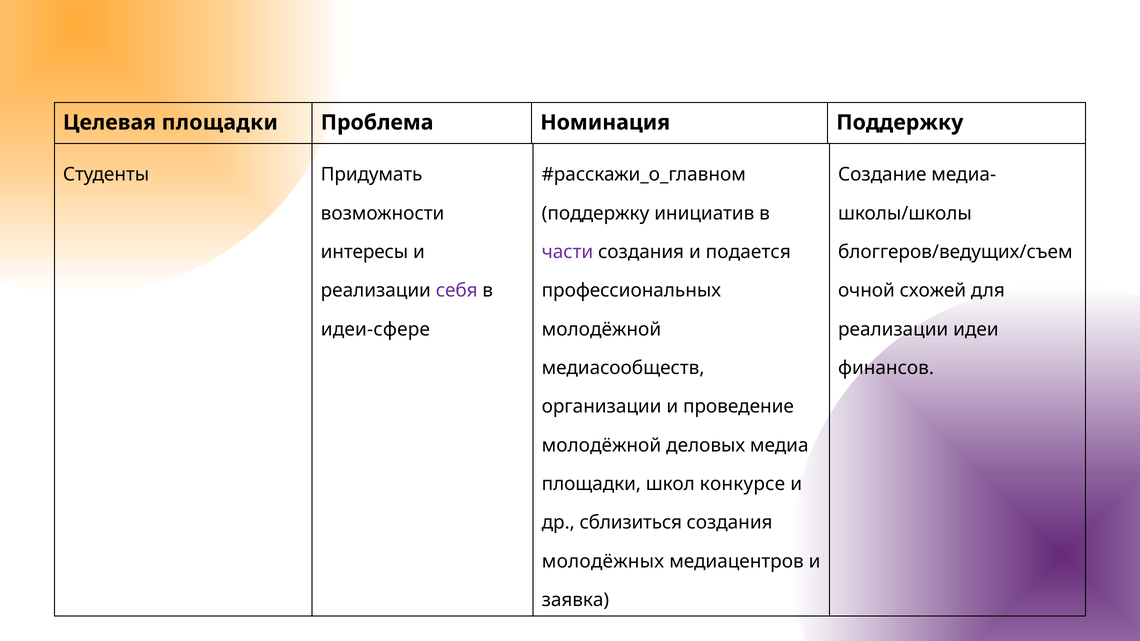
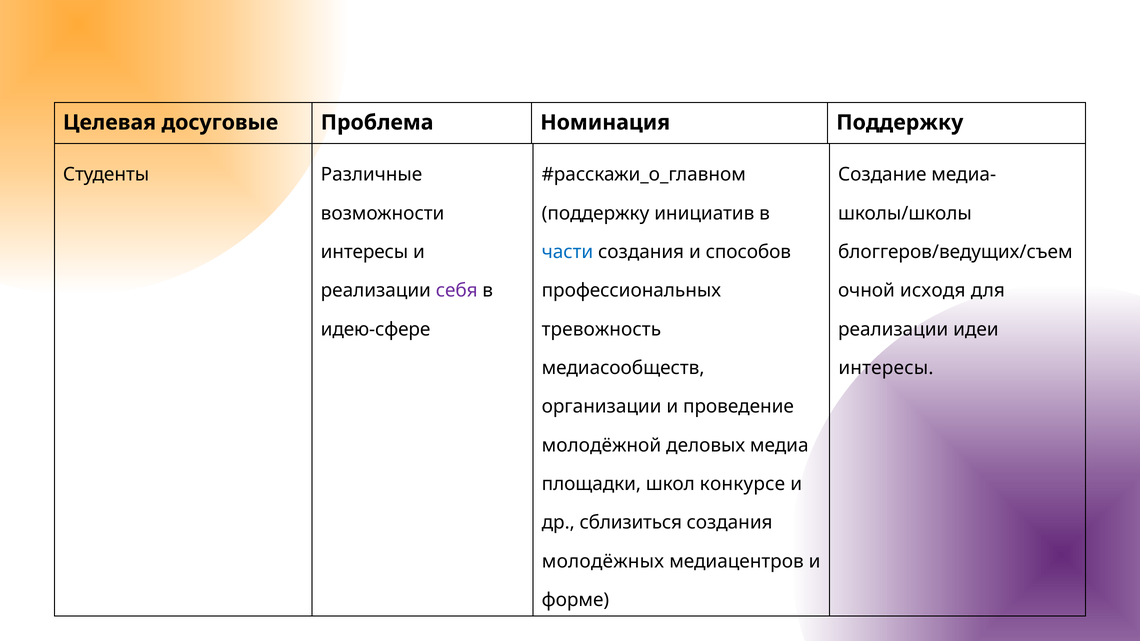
Целевая площадки: площадки -> досуговые (220, 123)
Придумать: Придумать -> Различные (371, 175)
части colour: purple -> blue (567, 252)
подается: подается -> способов (748, 252)
схожей: схожей -> исходя (933, 291)
идеи-сфере: идеи-сфере -> идею-сфере (376, 329)
молодёжной: молодёжной -> тревожность (601, 329)
финансов: финансов -> интересы (886, 368)
заявка: заявка -> форме (575, 600)
